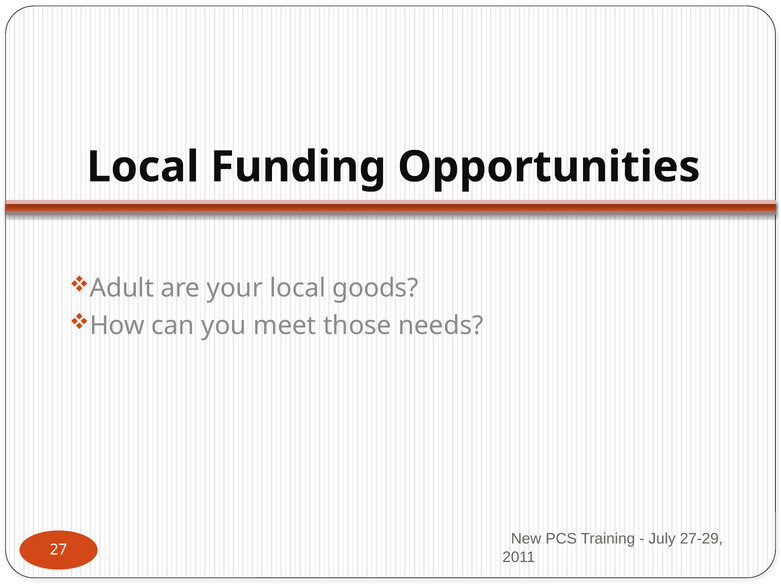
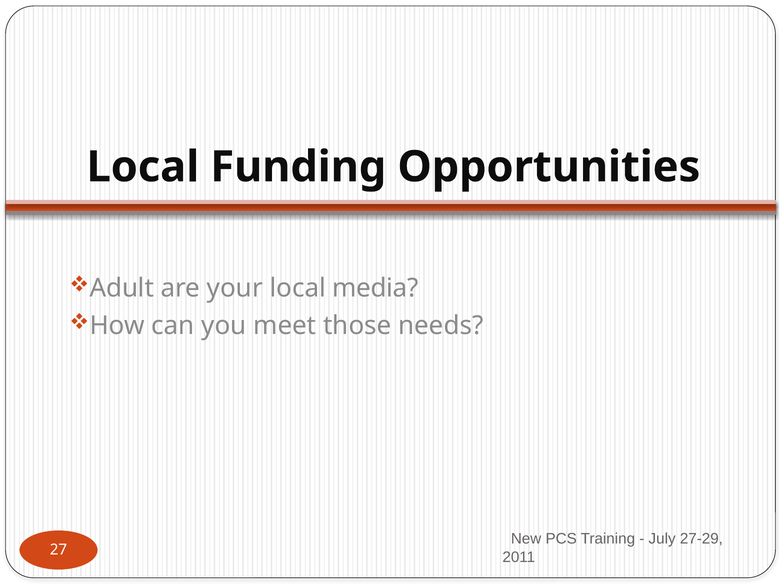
goods: goods -> media (375, 288)
